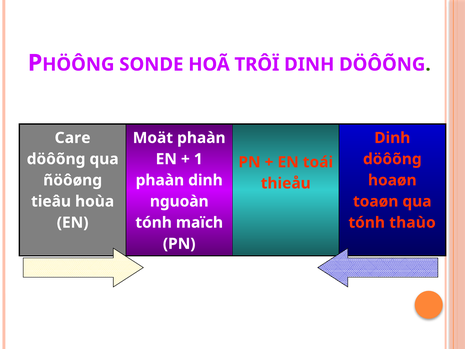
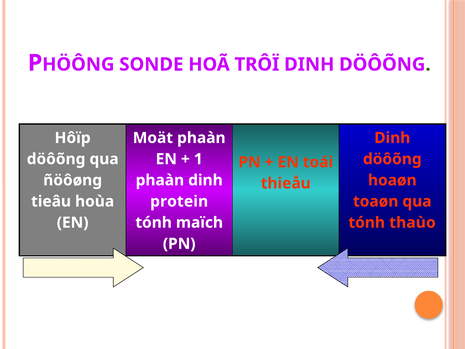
Care: Care -> Hôïp (73, 138)
nguoàn: nguoàn -> protein (179, 201)
